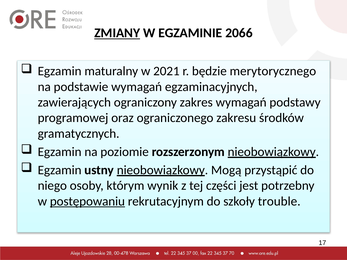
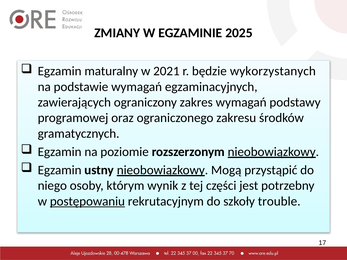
ZMIANY underline: present -> none (117, 33)
2066: 2066 -> 2025 (239, 33)
merytorycznego: merytorycznego -> wykorzystanych (273, 71)
